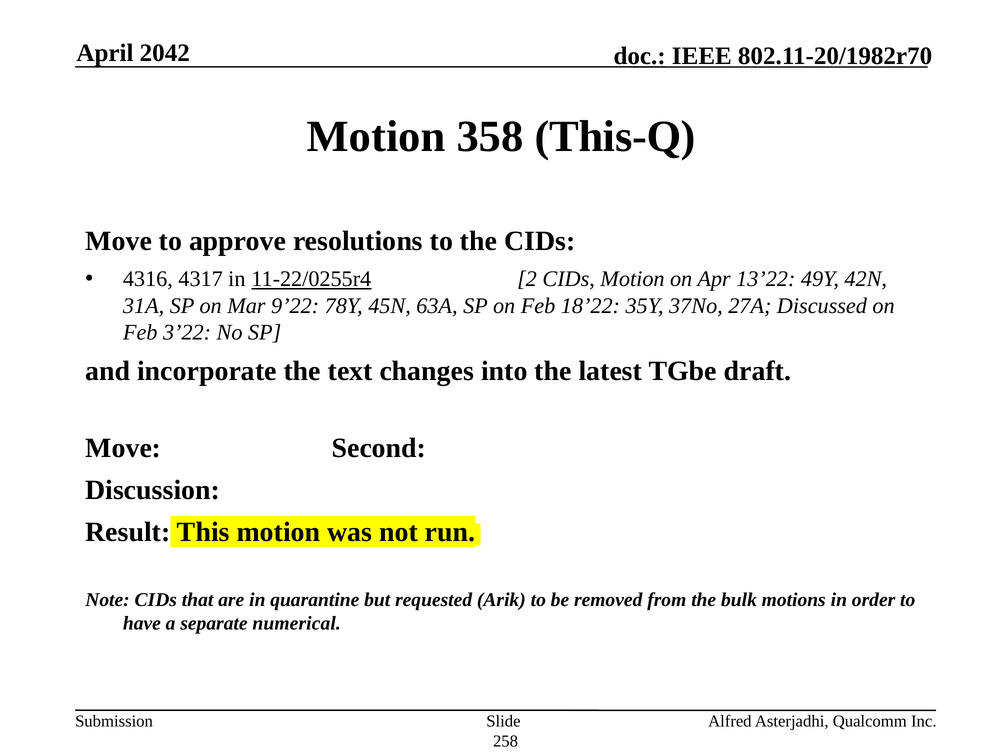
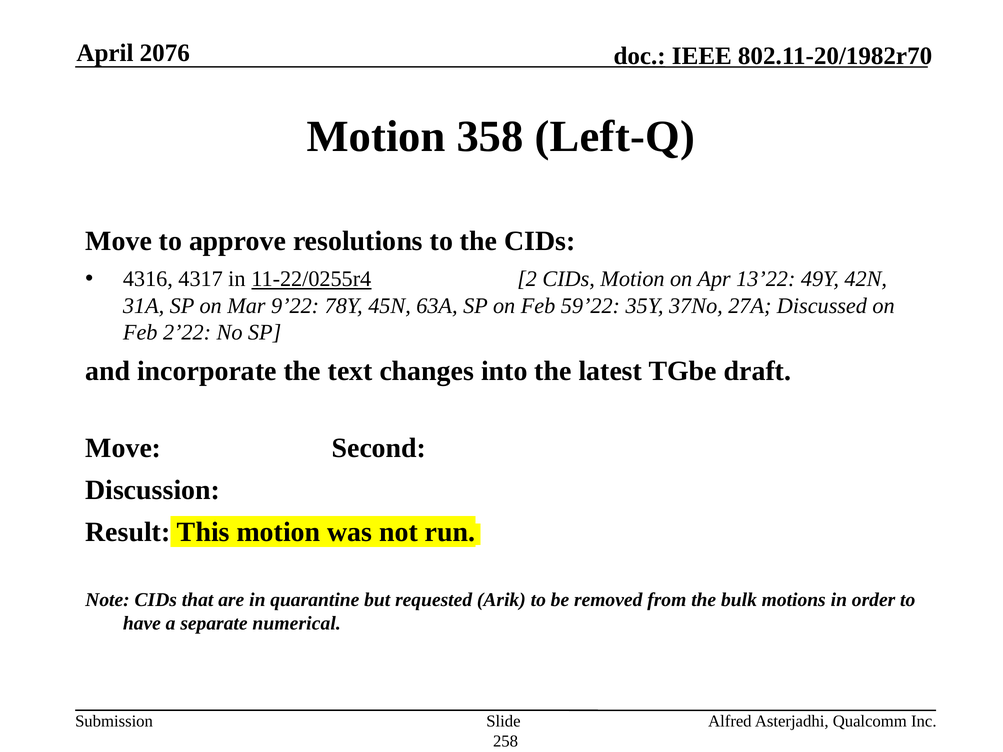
2042: 2042 -> 2076 (165, 53)
This-Q: This-Q -> Left-Q (615, 137)
18’22: 18’22 -> 59’22 (590, 306)
3’22: 3’22 -> 2’22 (187, 333)
